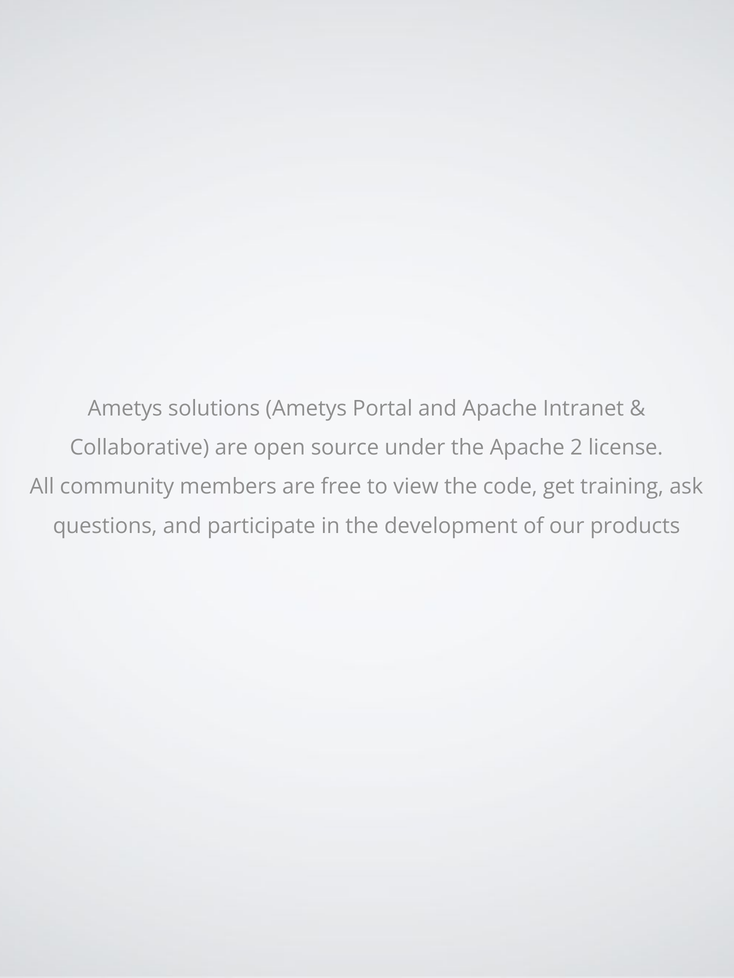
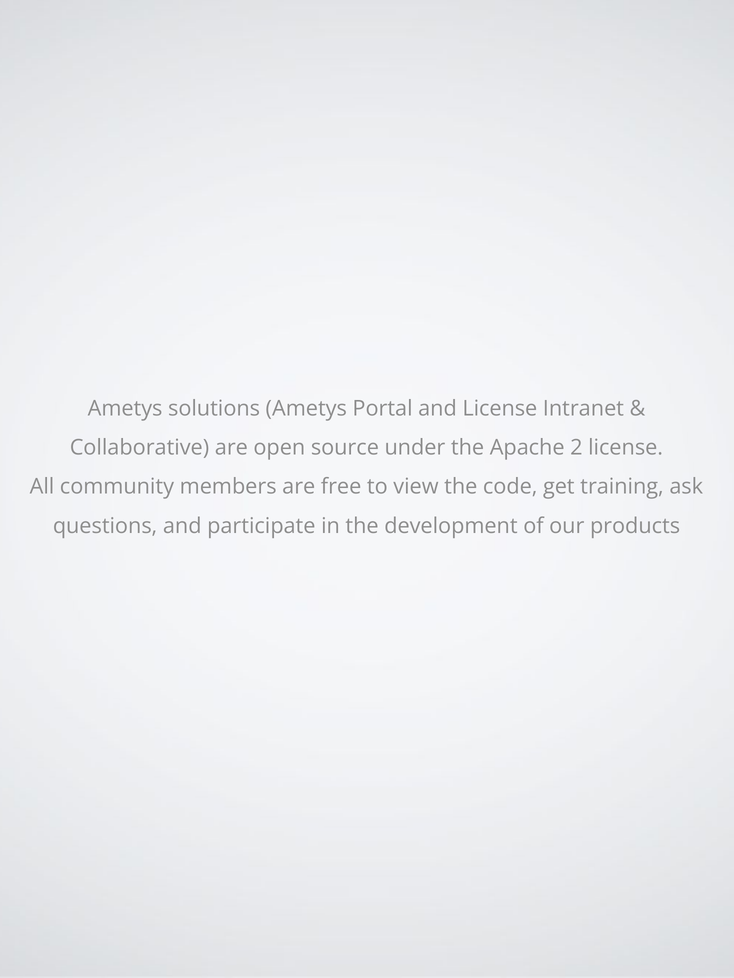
and Apache: Apache -> License (500, 409)
